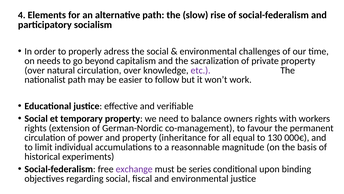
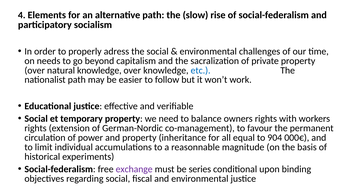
natural circulation: circulation -> knowledge (99, 70)
etc colour: purple -> blue (201, 70)
130: 130 -> 904 (275, 137)
